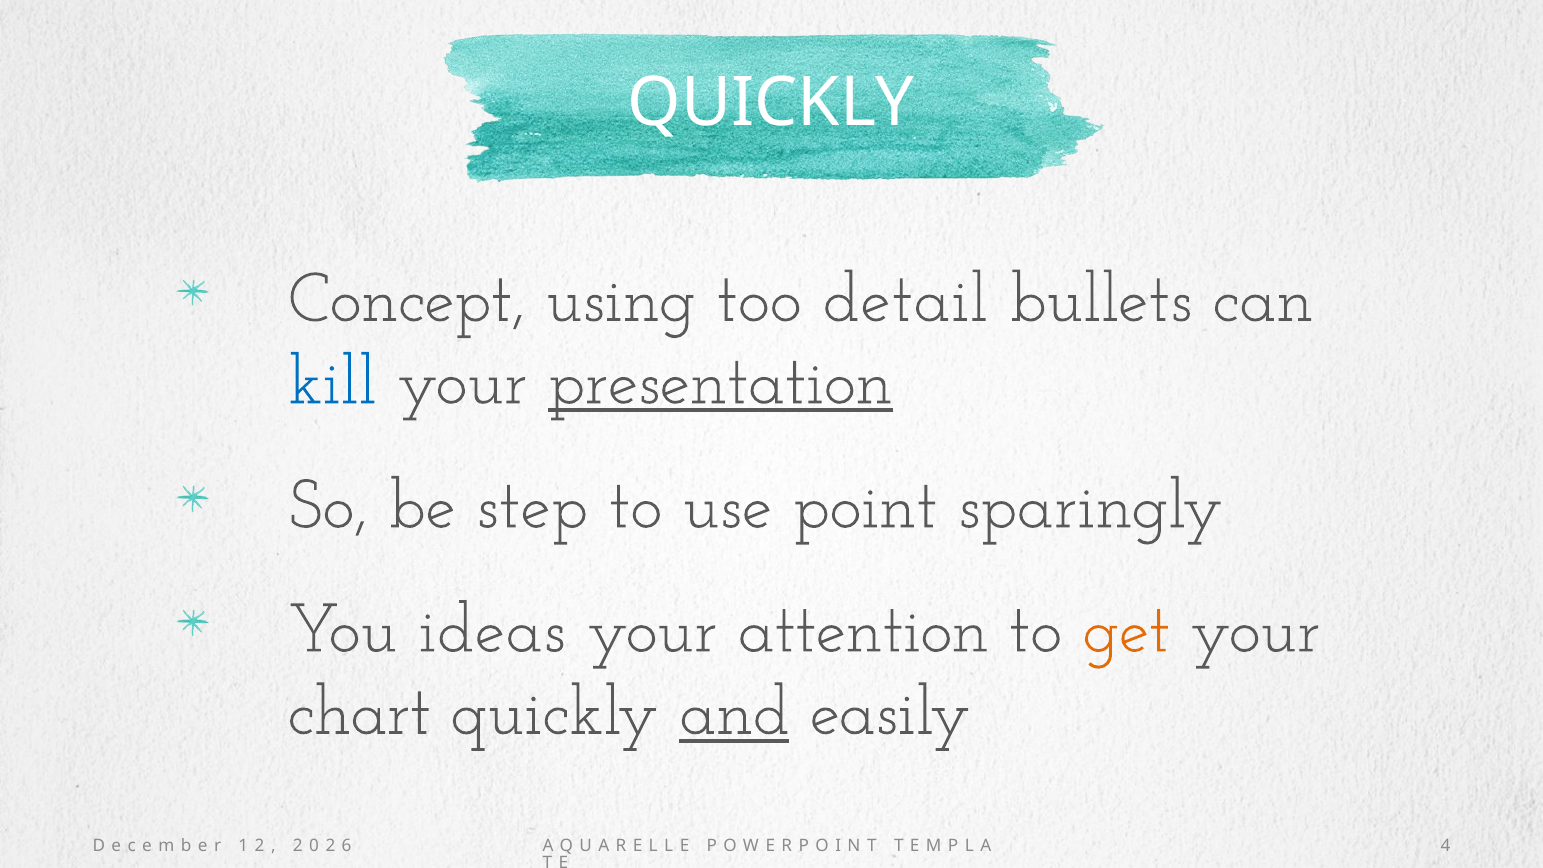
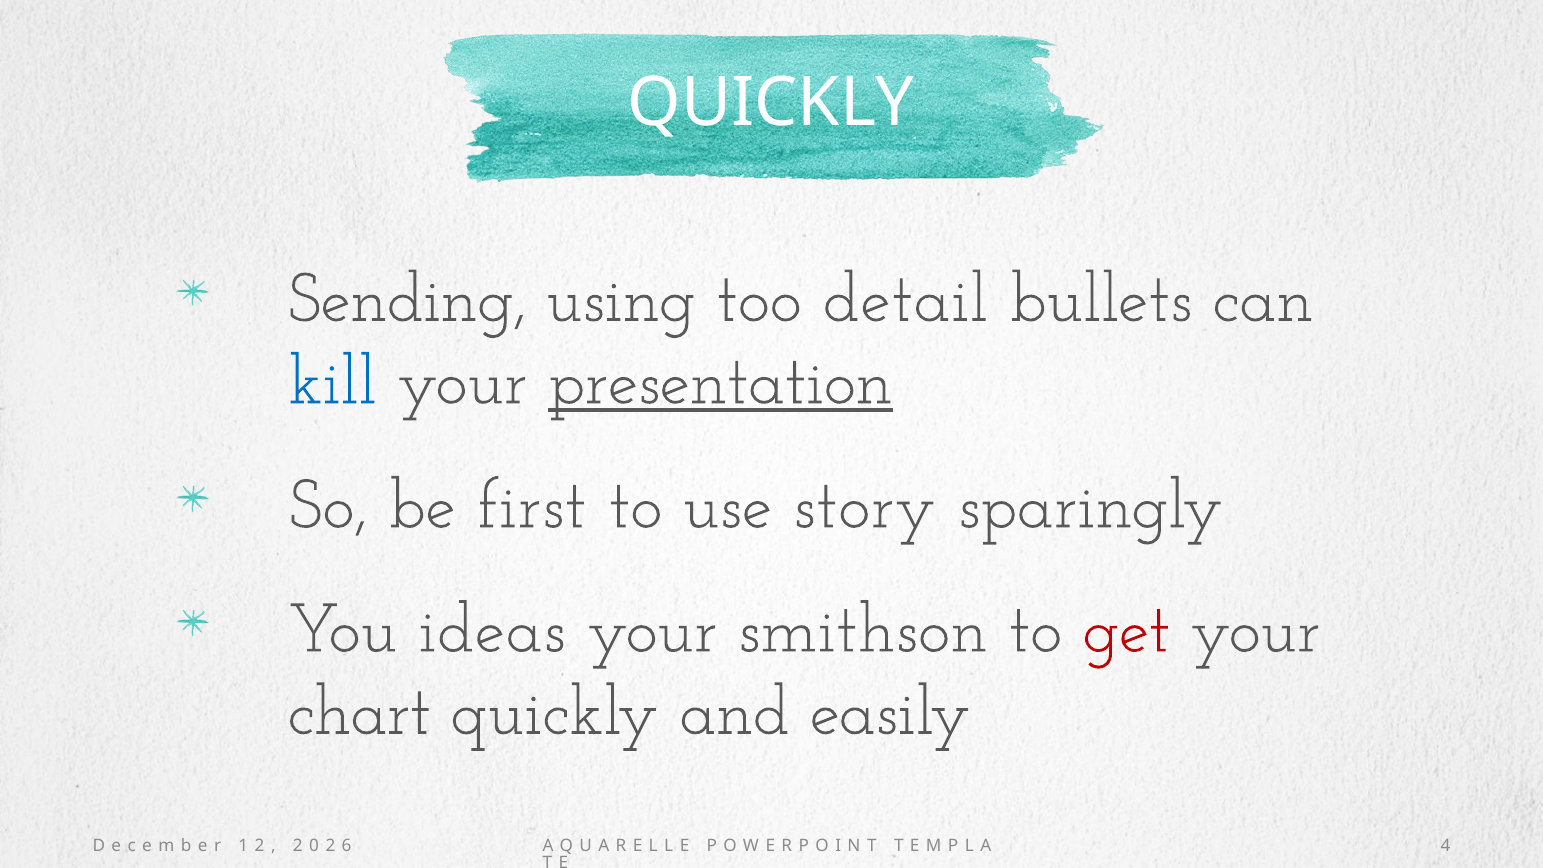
Concept: Concept -> Sending (407, 298)
step: step -> first (532, 505)
point: point -> story (865, 505)
attention: attention -> smithson (863, 629)
get colour: orange -> red (1126, 629)
and underline: present -> none (735, 711)
